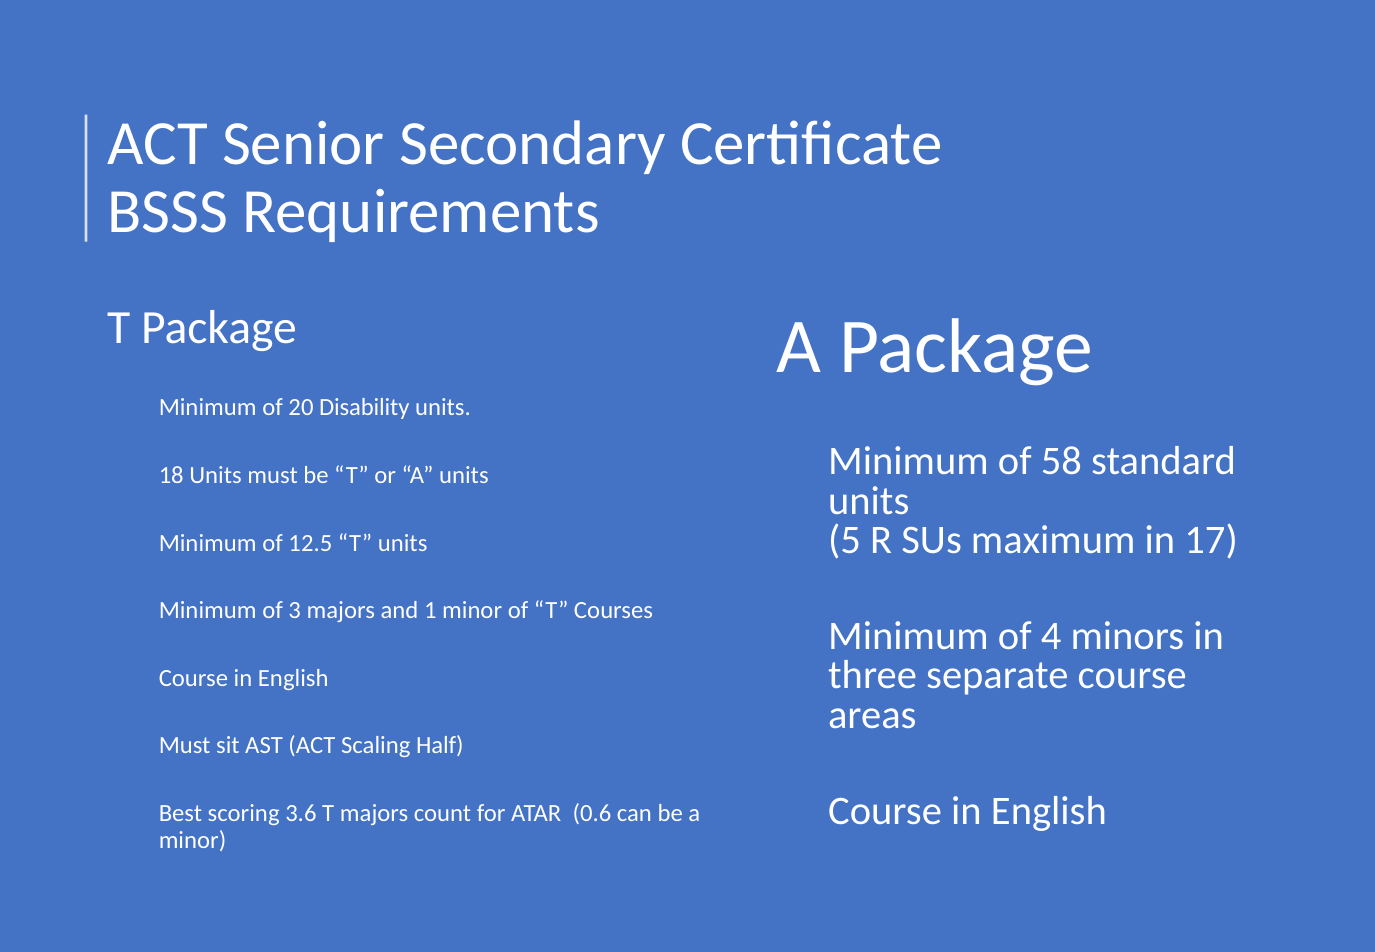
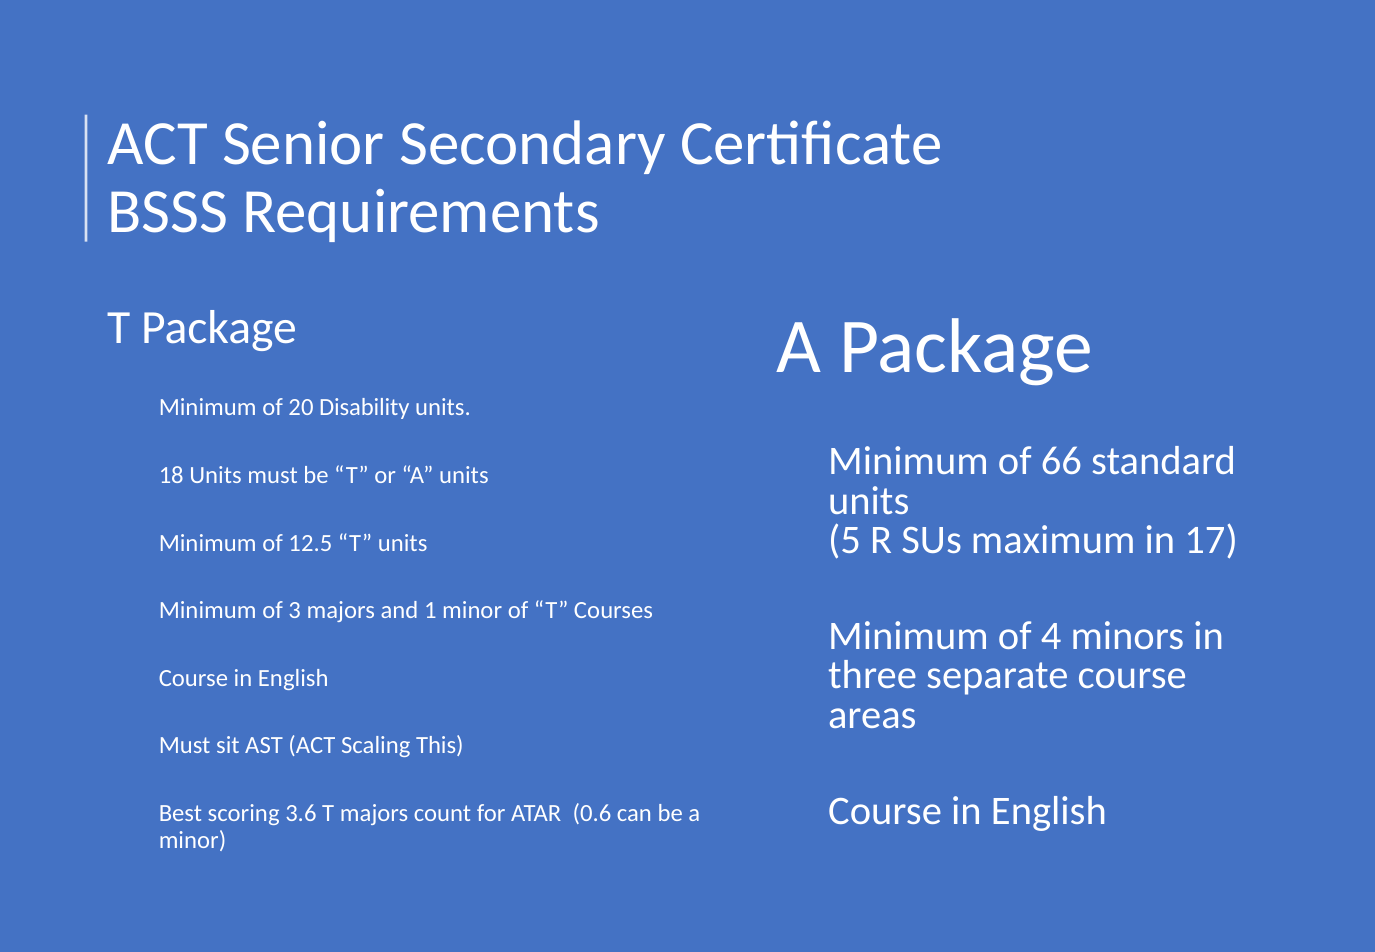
58: 58 -> 66 (1061, 461)
Half: Half -> This (440, 746)
